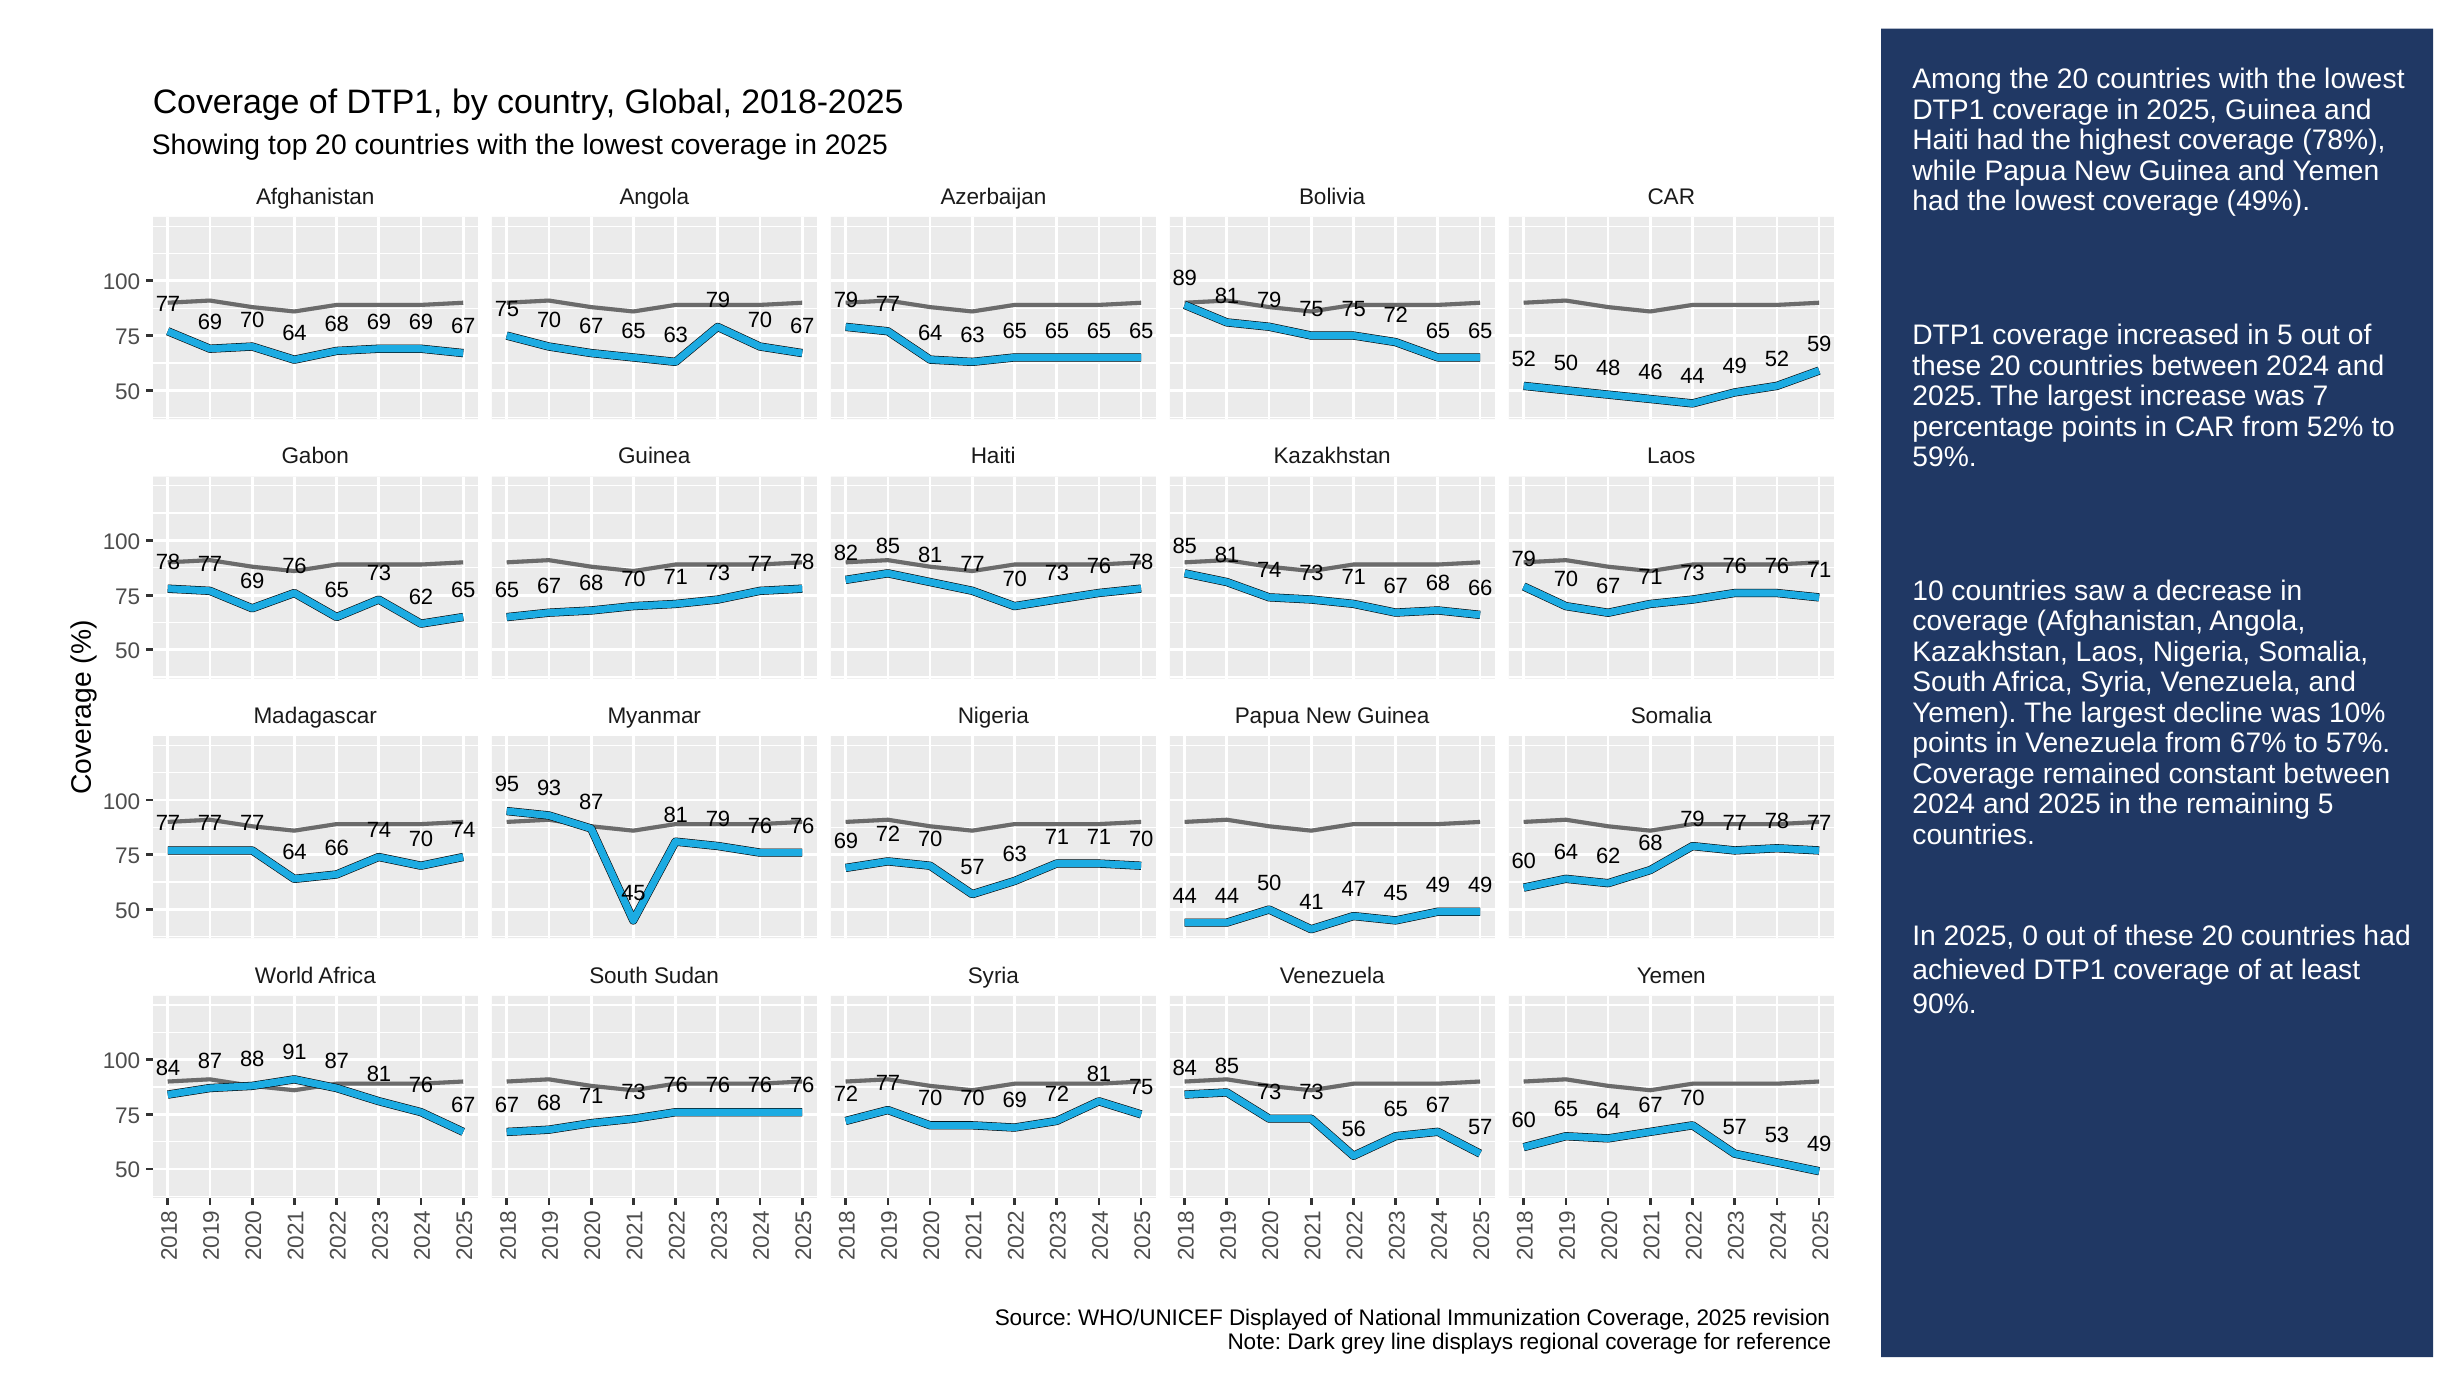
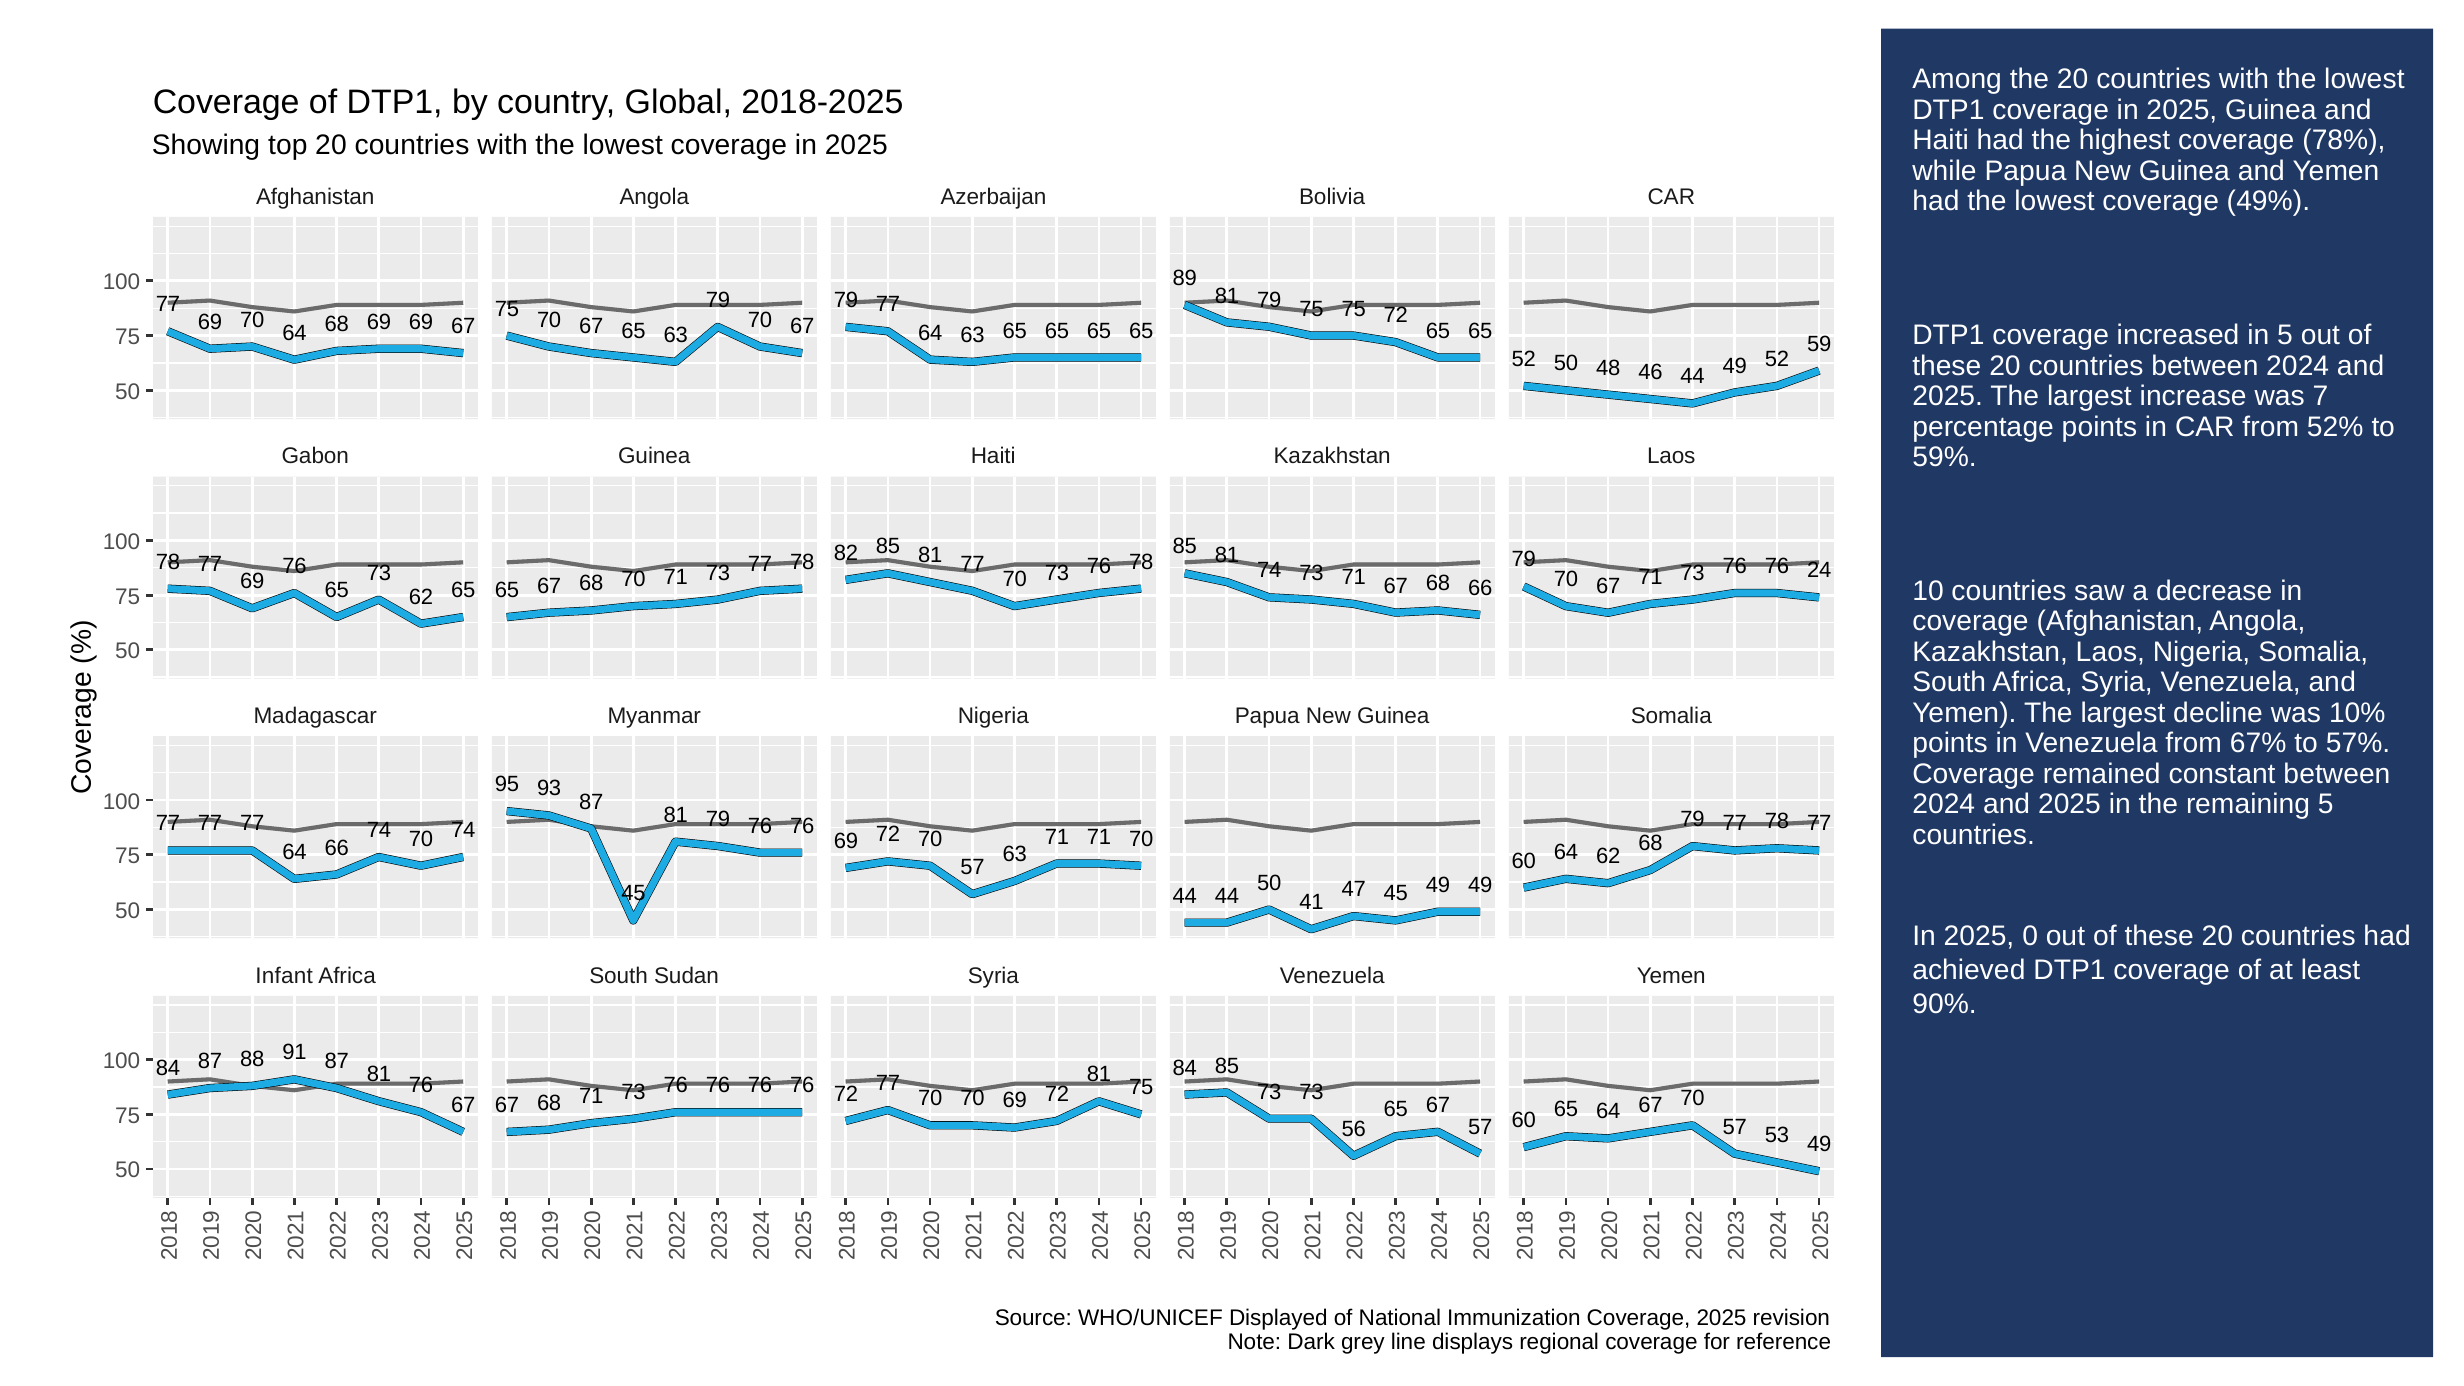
76 71: 71 -> 24 (1819, 571)
World: World -> Infant (284, 976)
